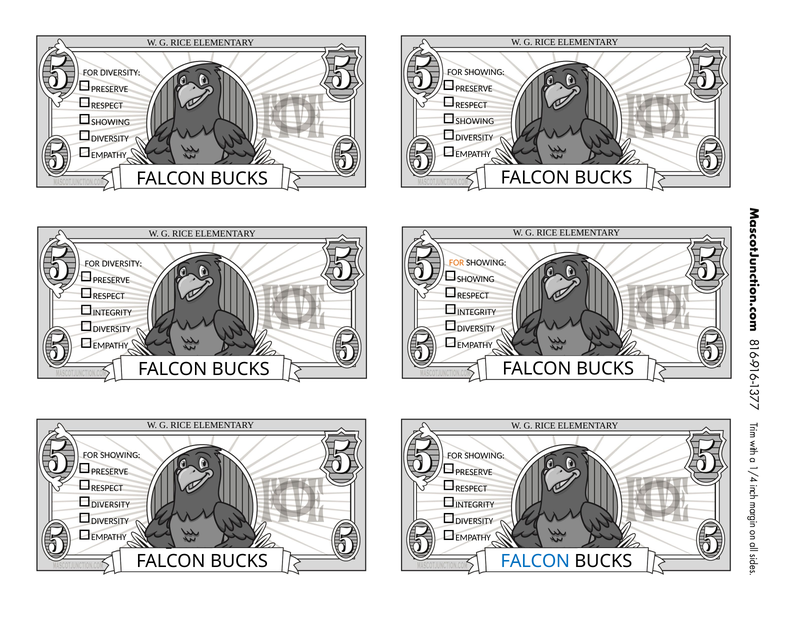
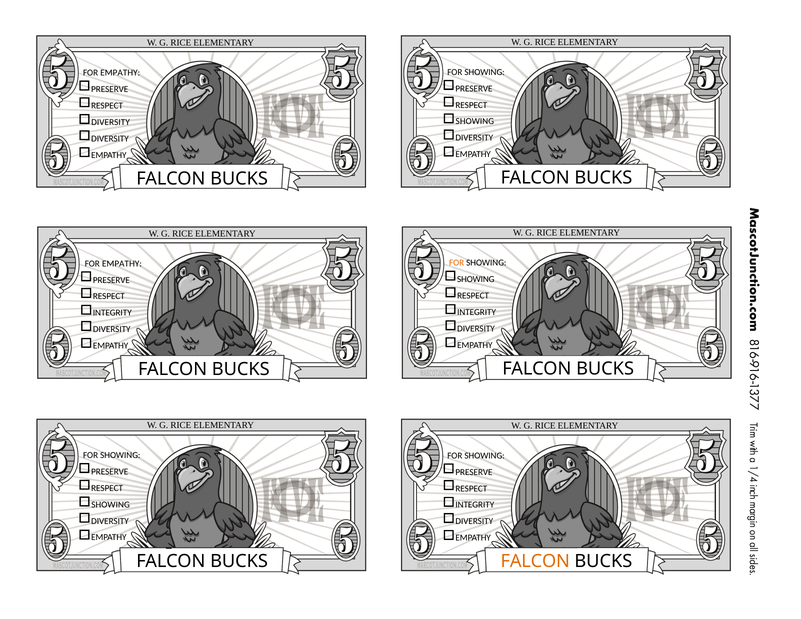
DIVERSITY: DIVERSITY -> EMPATHY (120, 73)
SHOWING: SHOWING -> DIVERSITY (111, 122)
DIVERSITY: DIVERSITY -> EMPATHY (122, 264)
DIVERSITY: DIVERSITY -> SHOWING (111, 505)
FALCON colour: blue -> orange (535, 561)
